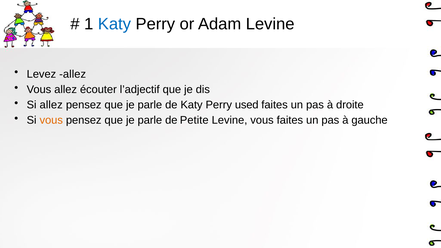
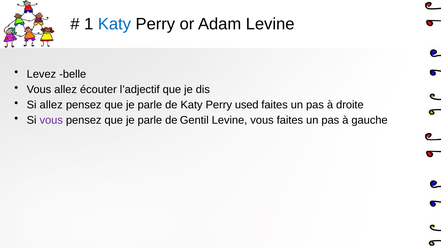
Levez allez: allez -> belle (73, 74)
vous colour: orange -> purple (51, 120)
Petite: Petite -> Gentil (194, 120)
